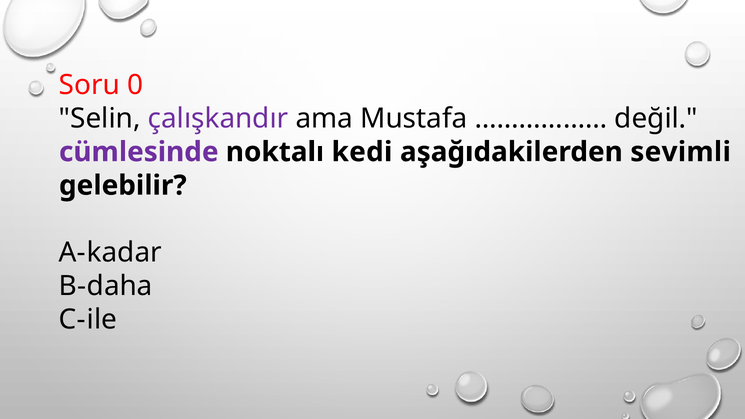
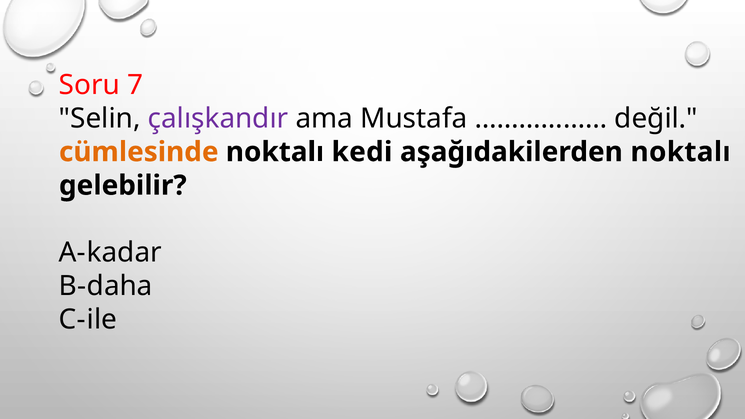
0: 0 -> 7 (135, 85)
cümlesinde colour: purple -> orange (139, 152)
aşağıdakilerden sevimli: sevimli -> noktalı (681, 152)
